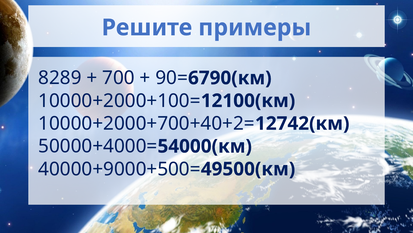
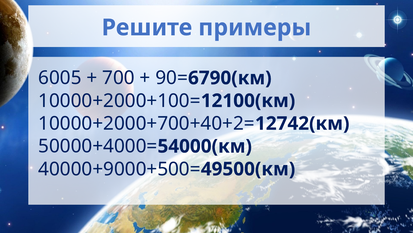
8289: 8289 -> 6005 (60, 78)
